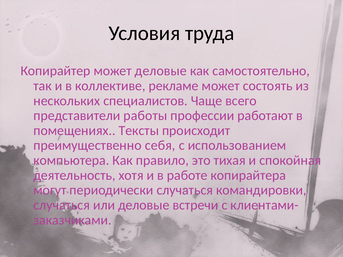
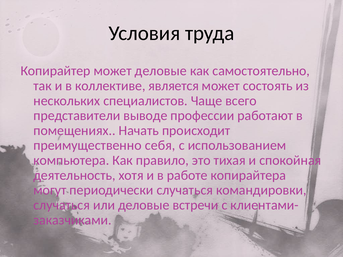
рекламе: рекламе -> является (174, 86)
работы: работы -> выводе (145, 116)
Тексты: Тексты -> Начать (139, 131)
